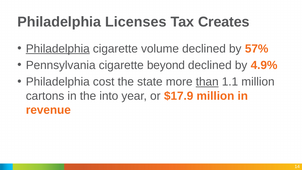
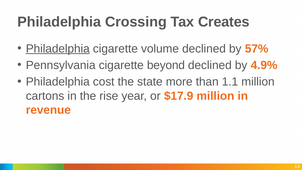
Licenses: Licenses -> Crossing (136, 22)
than underline: present -> none (207, 82)
into: into -> rise (109, 96)
